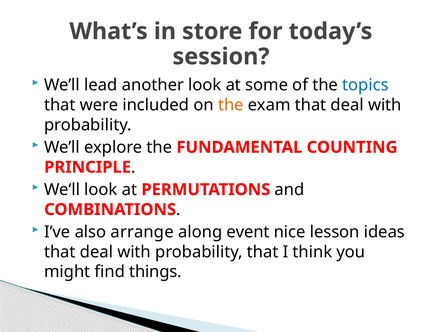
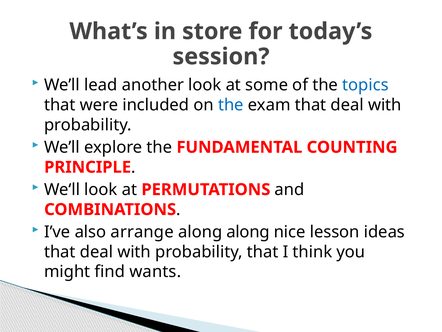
the colour: orange -> blue (231, 105)
along event: event -> along (248, 232)
things: things -> wants (155, 271)
